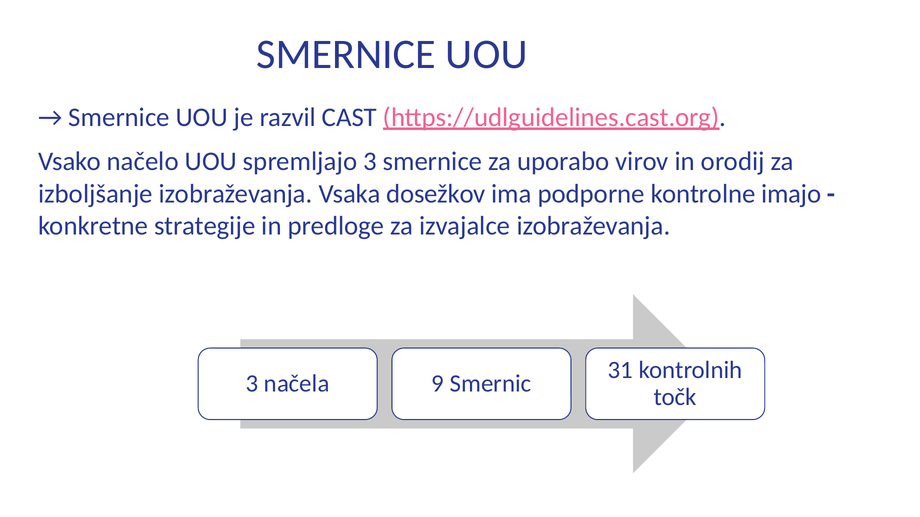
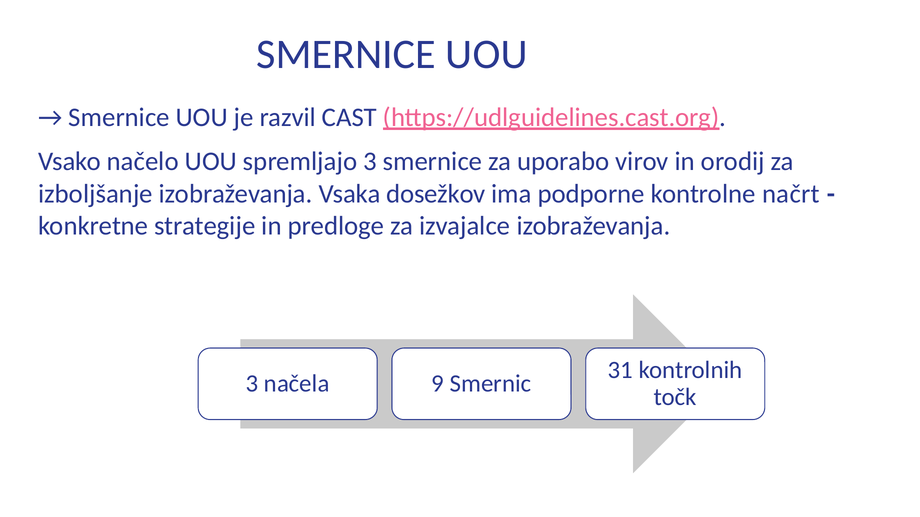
imajo: imajo -> načrt (791, 194)
